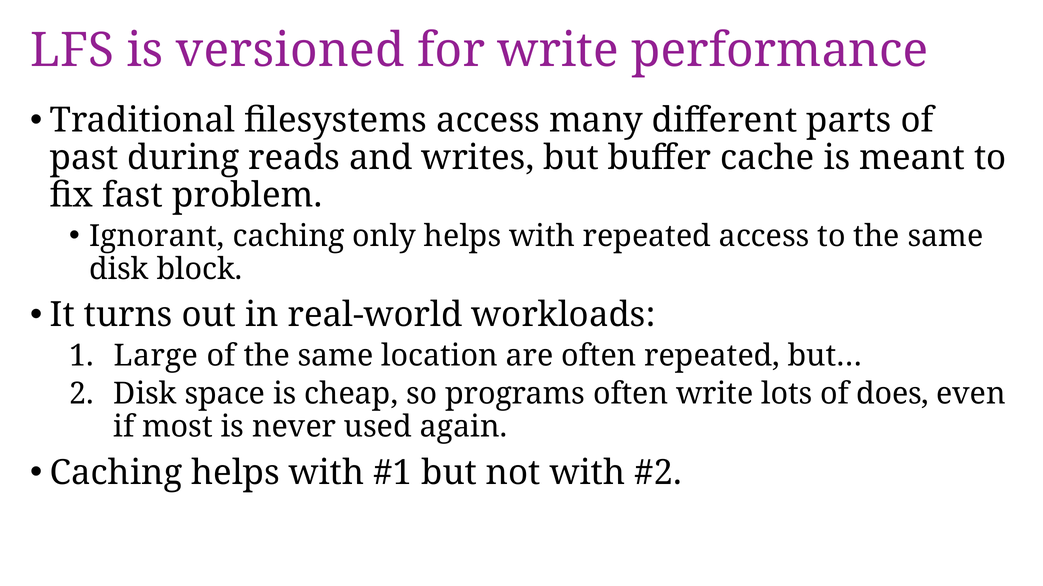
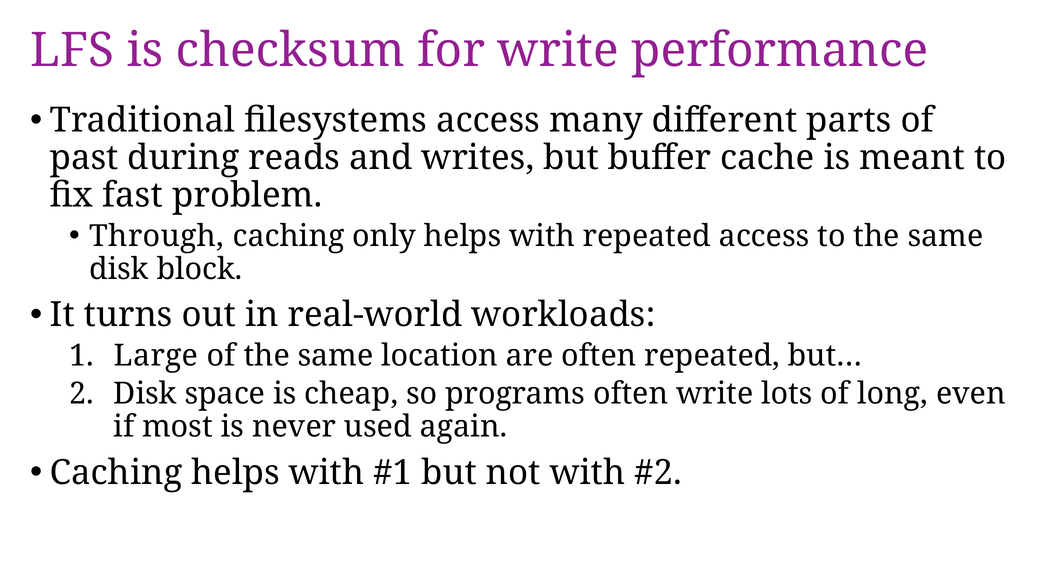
versioned: versioned -> checksum (290, 51)
Ignorant: Ignorant -> Through (157, 236)
does: does -> long (893, 394)
